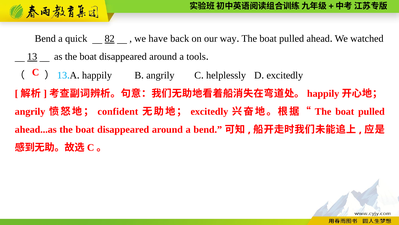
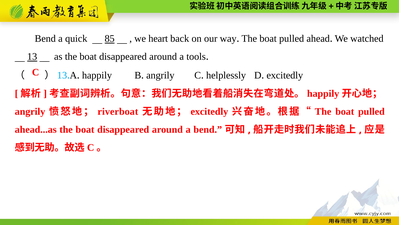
82: 82 -> 85 (110, 39)
have: have -> heart (158, 39)
confident: confident -> riverboat (118, 111)
